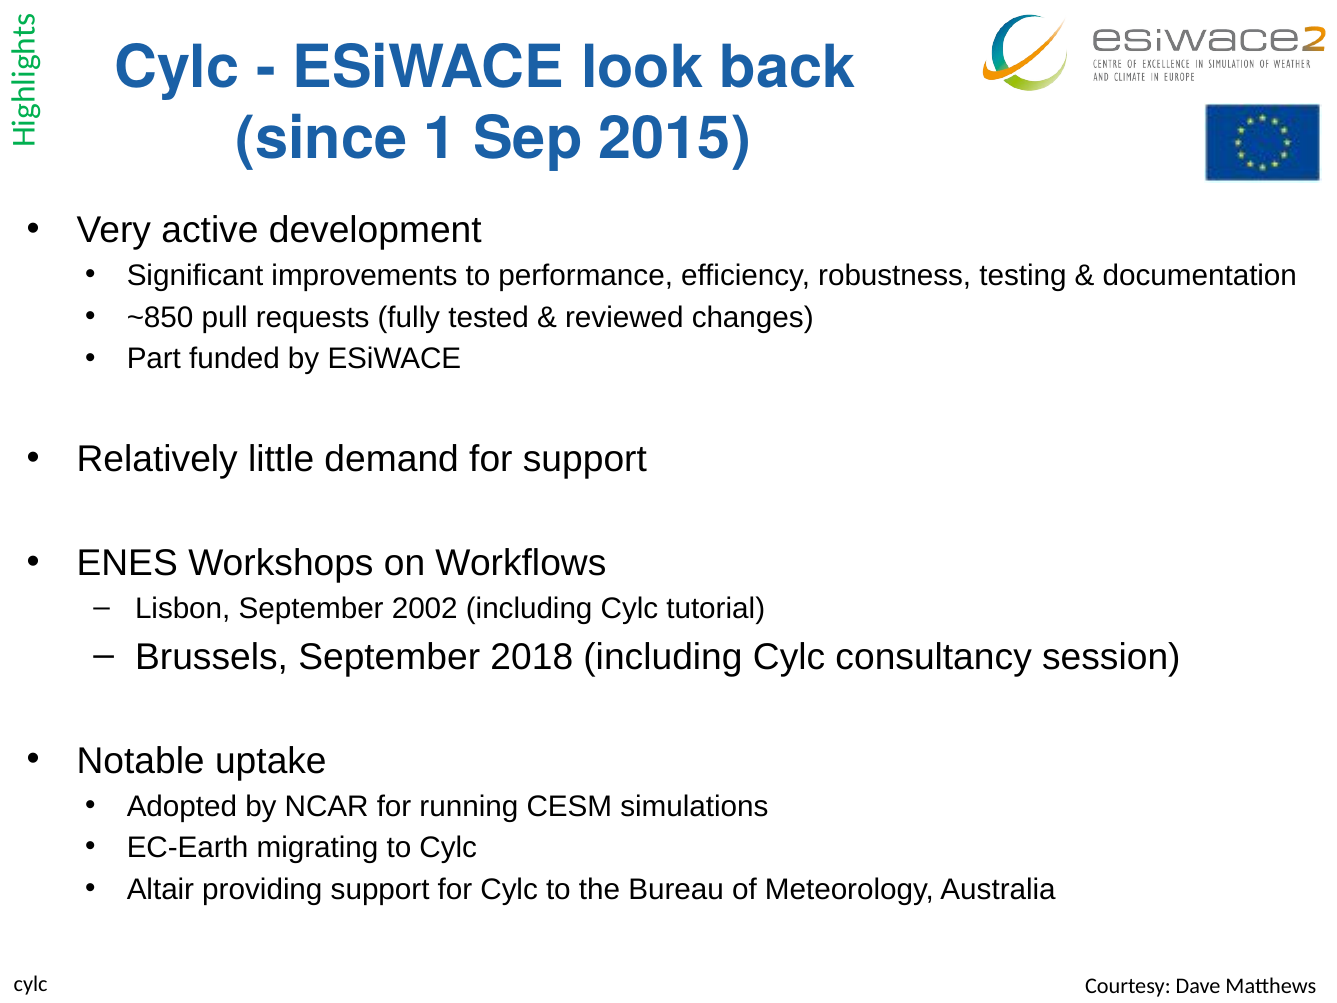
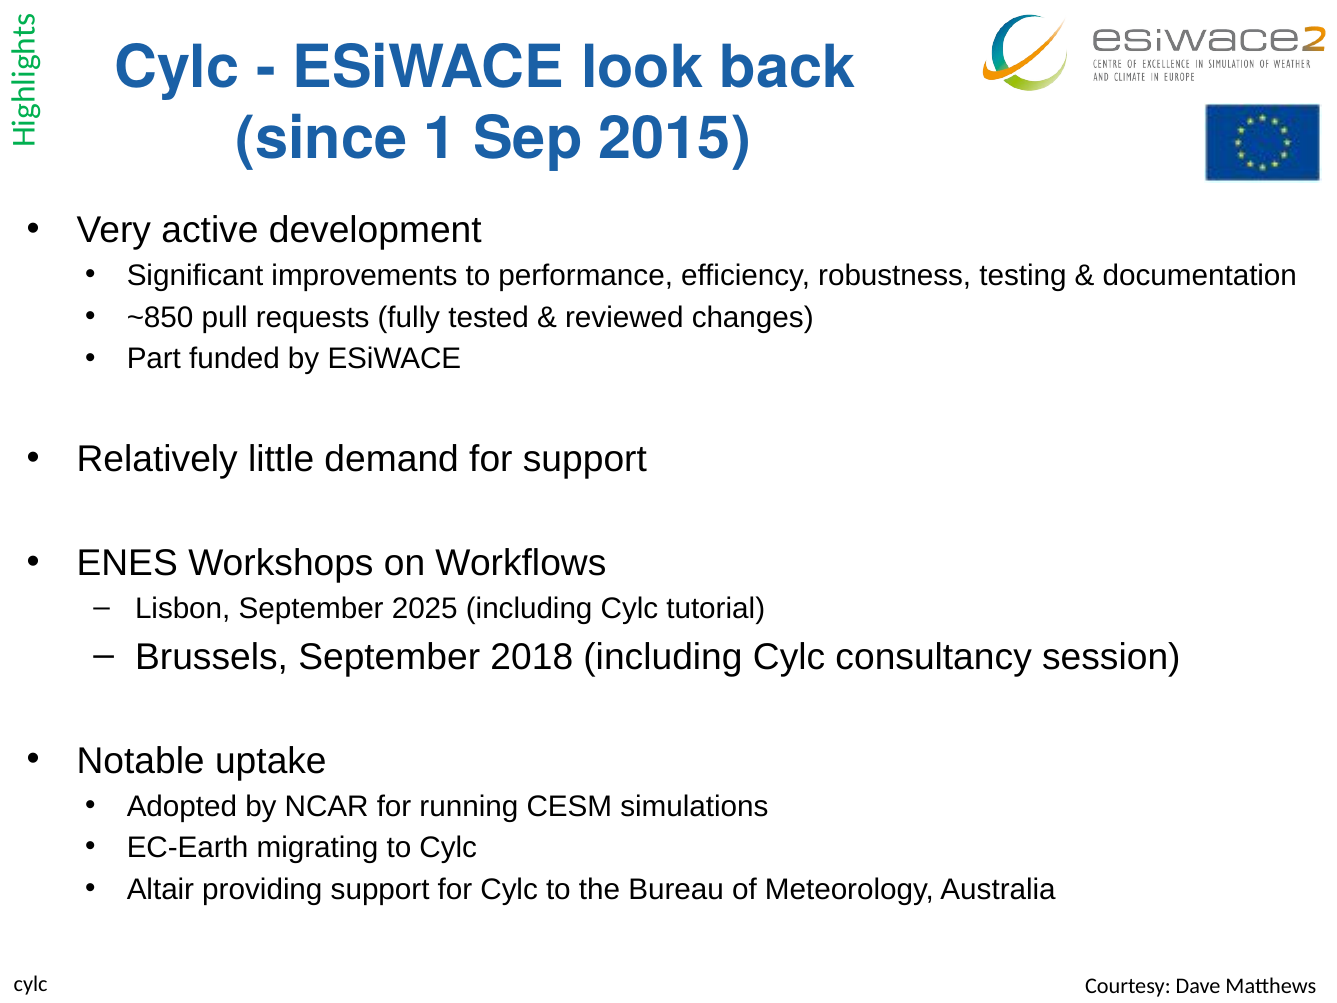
2002: 2002 -> 2025 (425, 609)
